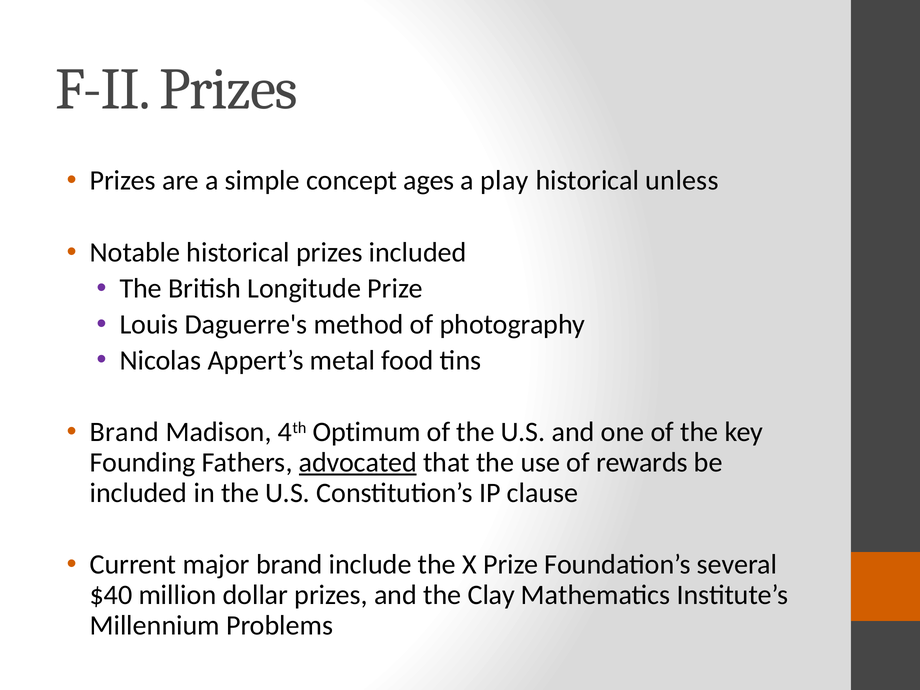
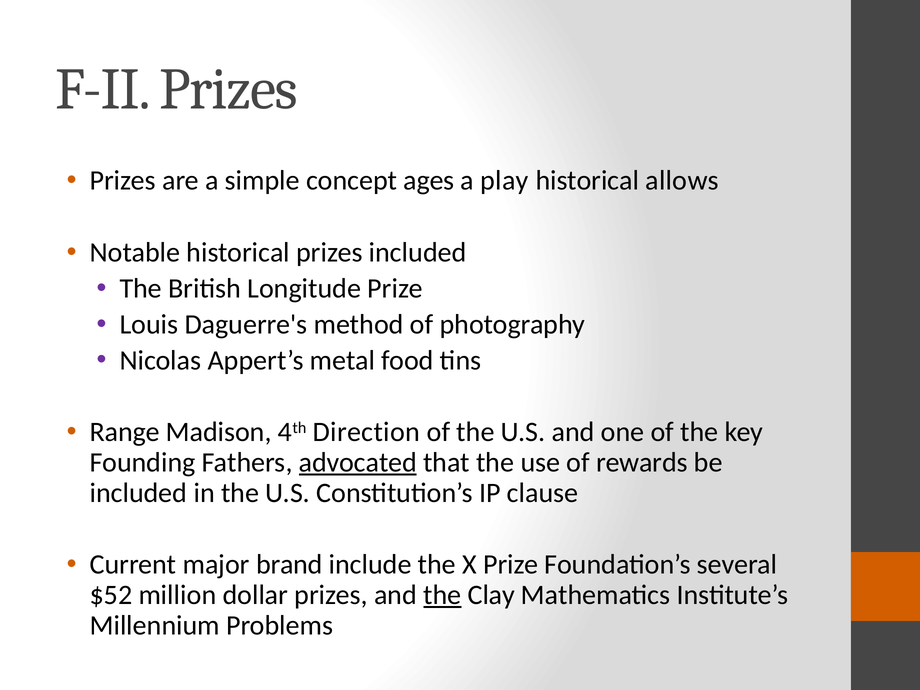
unless: unless -> allows (682, 181)
Brand: Brand -> Range (125, 432)
Optimum: Optimum -> Direction (366, 432)
$40: $40 -> $52 (111, 595)
the underline: none -> present (442, 595)
